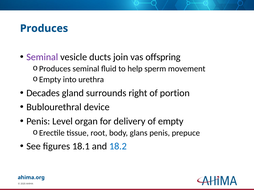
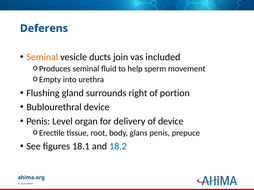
Produces: Produces -> Deferens (44, 28)
Seminal colour: purple -> orange (42, 57)
offspring: offspring -> included (163, 57)
Decades: Decades -> Flushing (43, 93)
of empty: empty -> device (171, 122)
